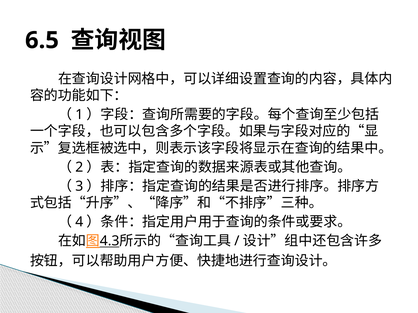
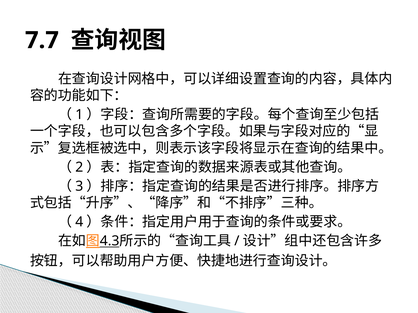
6.5: 6.5 -> 7.7 (42, 40)
